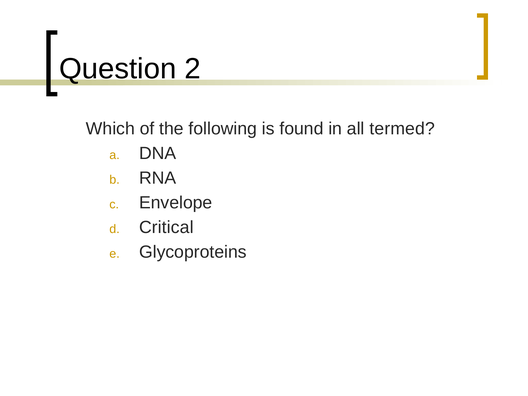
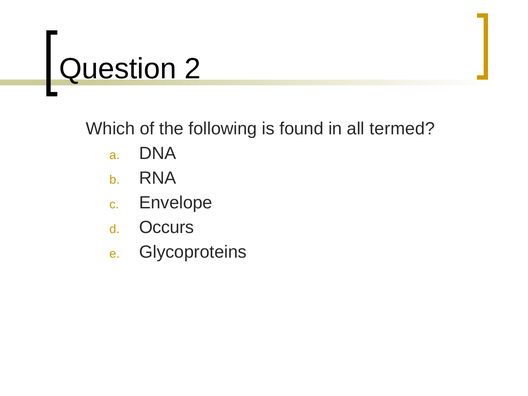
Critical: Critical -> Occurs (167, 227)
